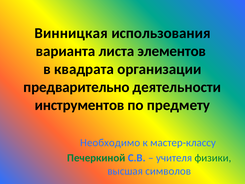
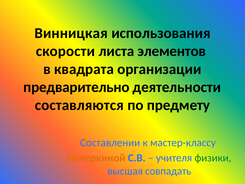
варианта: варианта -> скорости (65, 51)
инструментов: инструментов -> составляются (79, 105)
Необходимо: Необходимо -> Составлении (110, 143)
Печеркиной colour: green -> orange (96, 158)
символов: символов -> совпадать (168, 171)
